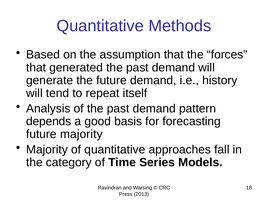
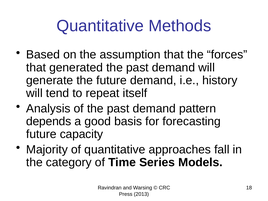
future majority: majority -> capacity (81, 134)
